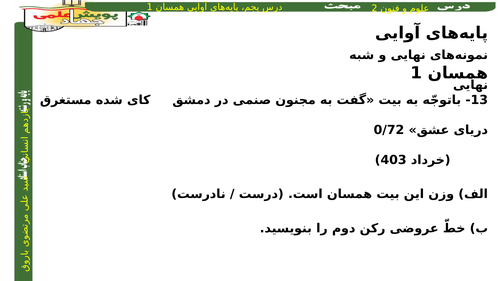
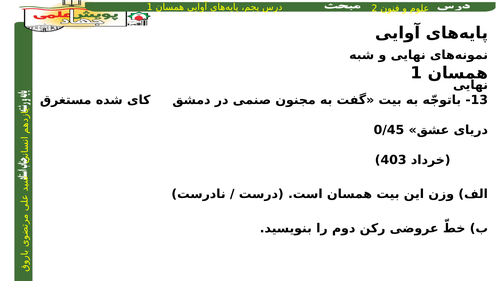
0/72: 0/72 -> 0/45 (389, 130)
